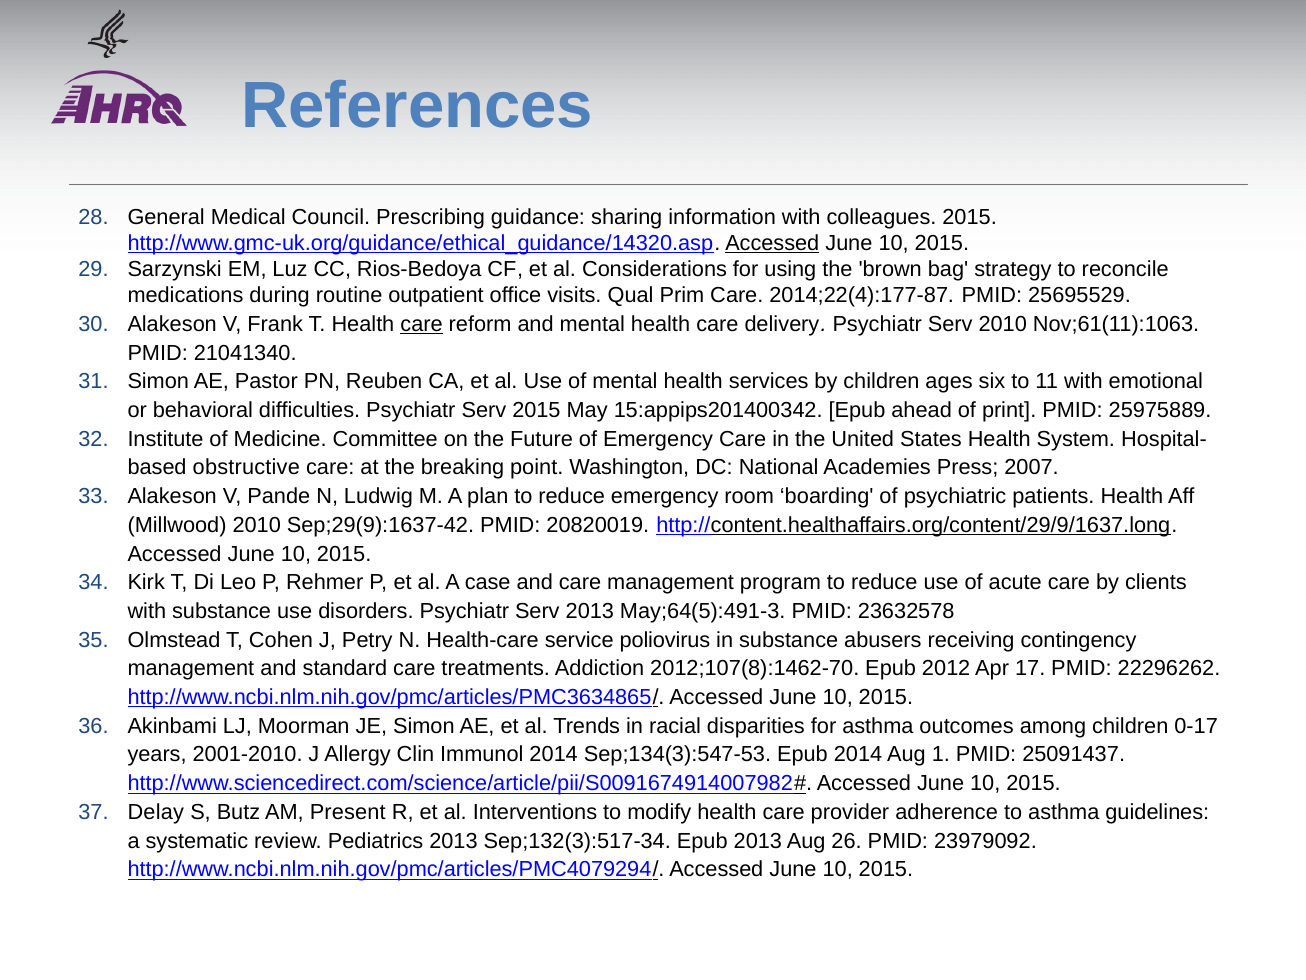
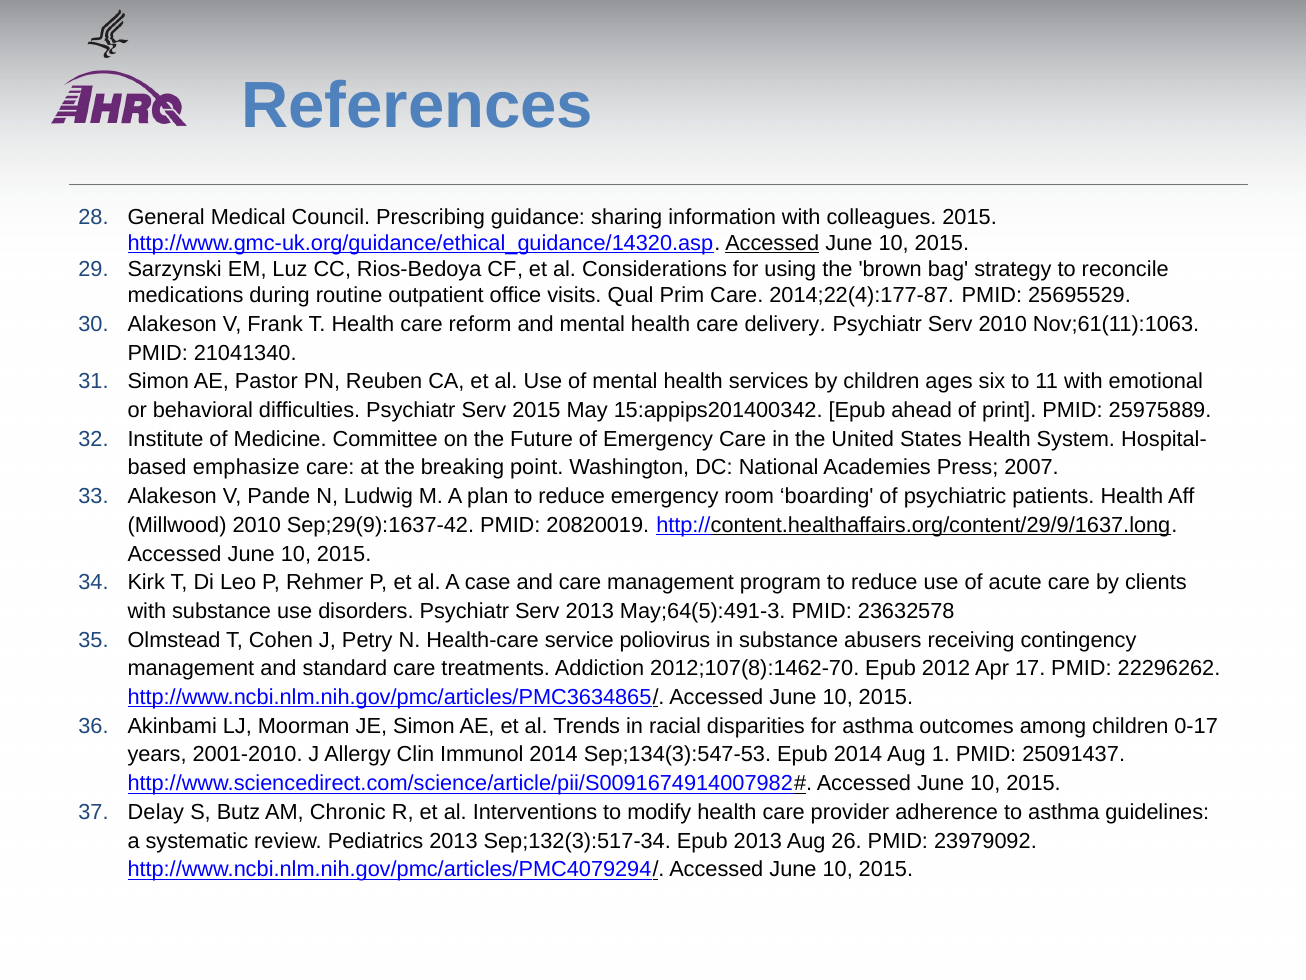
care underline: present -> none (422, 324)
obstructive: obstructive -> emphasize (246, 468)
Present: Present -> Chronic (348, 812)
